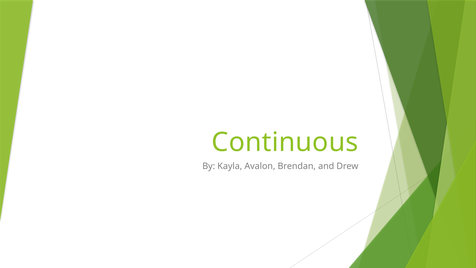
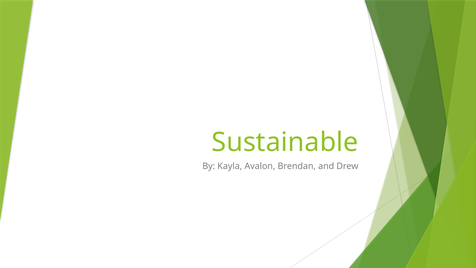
Continuous: Continuous -> Sustainable (285, 142)
